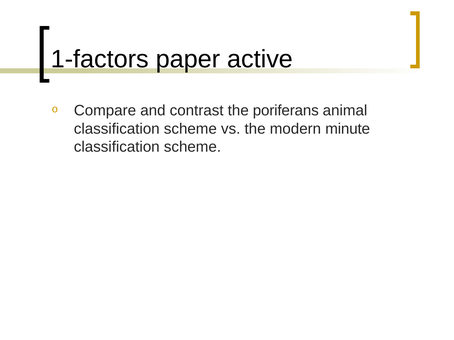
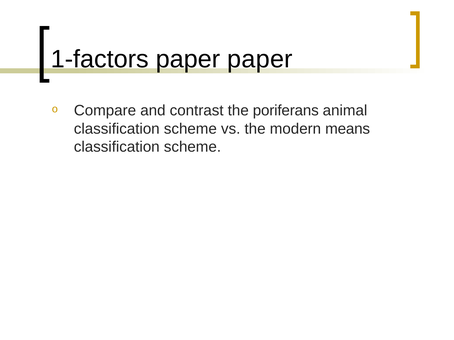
paper active: active -> paper (260, 59)
minute: minute -> means (348, 129)
